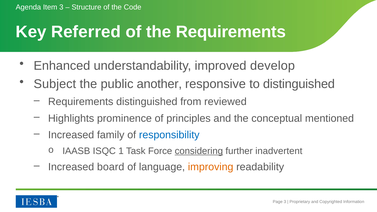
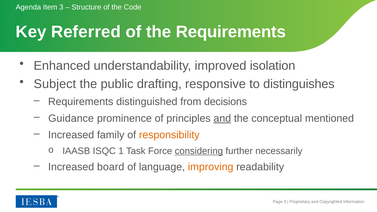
develop: develop -> isolation (273, 66)
another: another -> drafting (159, 84)
to distinguished: distinguished -> distinguishes (299, 84)
reviewed: reviewed -> decisions (226, 102)
Highlights: Highlights -> Guidance (71, 118)
and underline: none -> present (222, 118)
responsibility colour: blue -> orange (169, 135)
inadvertent: inadvertent -> necessarily (279, 151)
